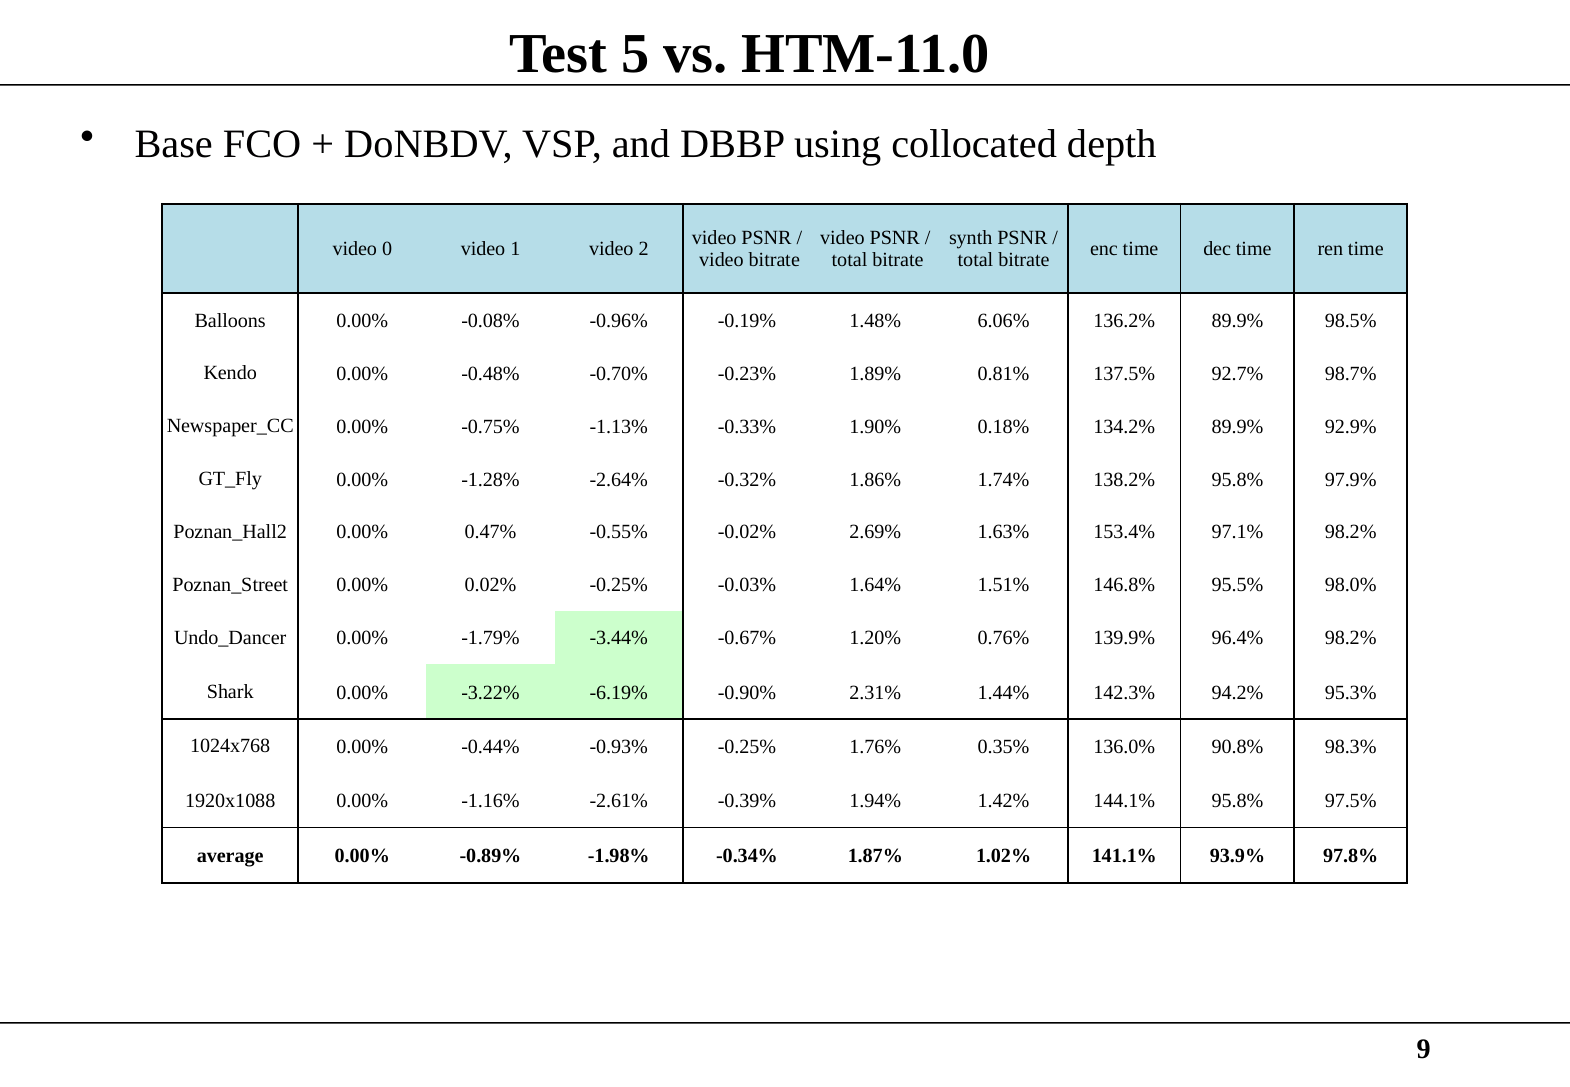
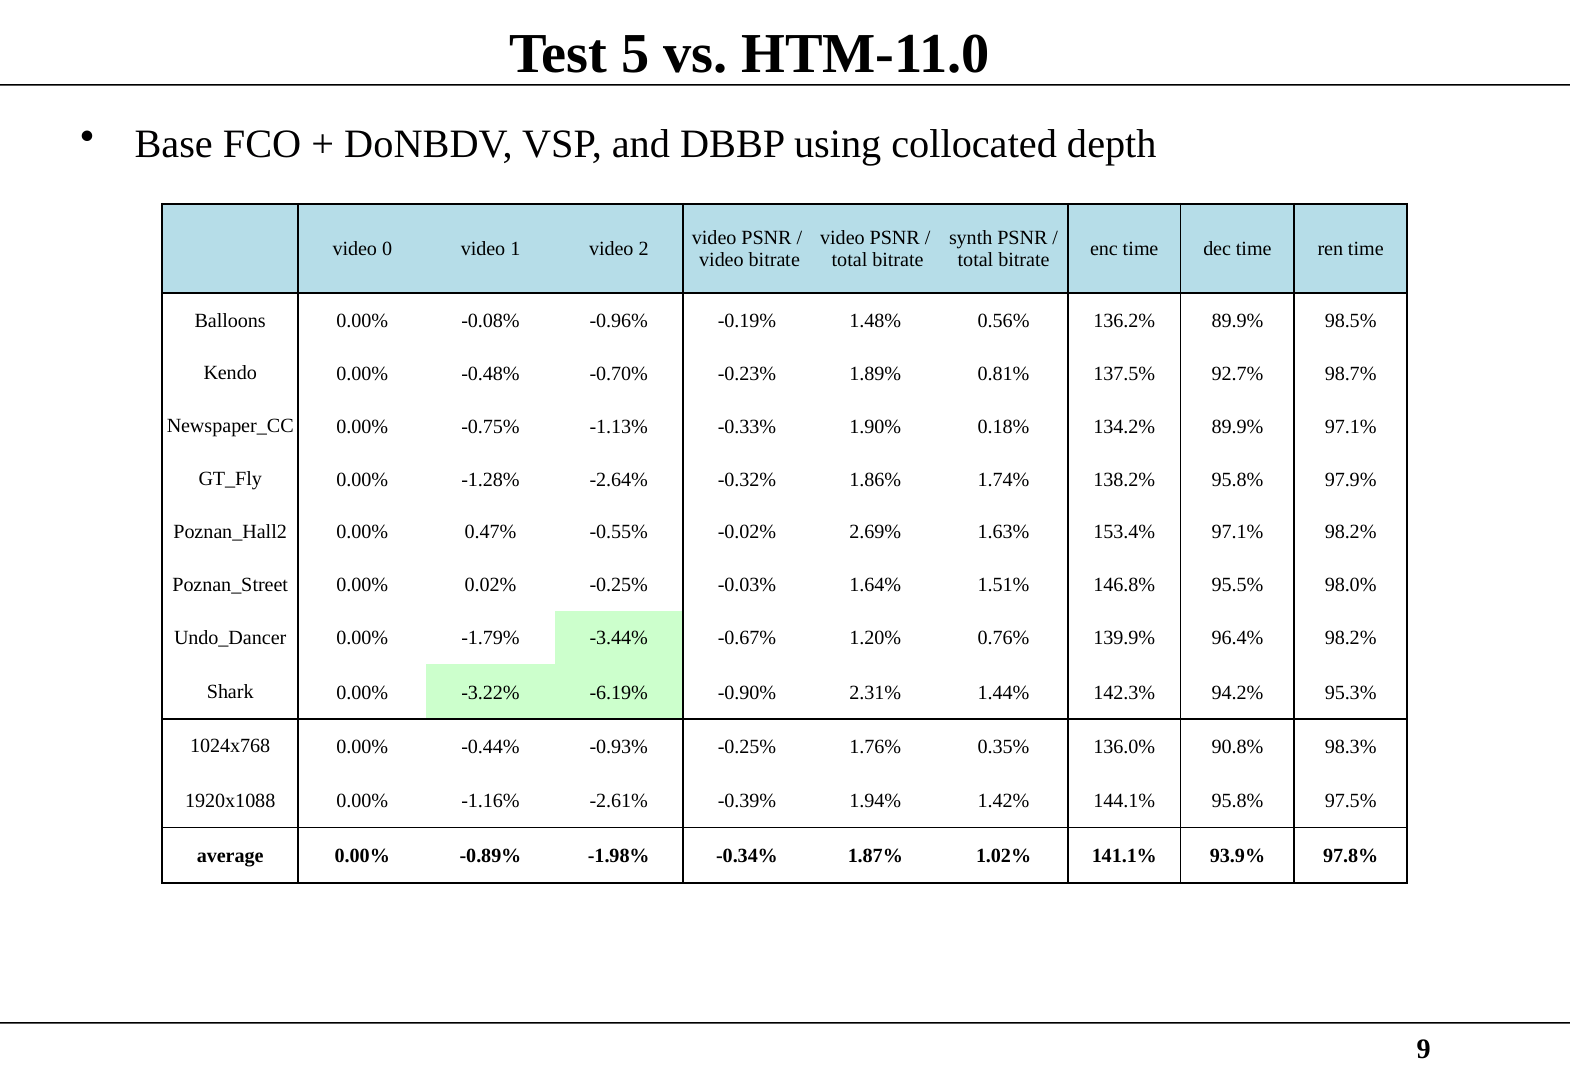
6.06%: 6.06% -> 0.56% (1004, 321)
89.9% 92.9%: 92.9% -> 97.1% (1351, 426)
